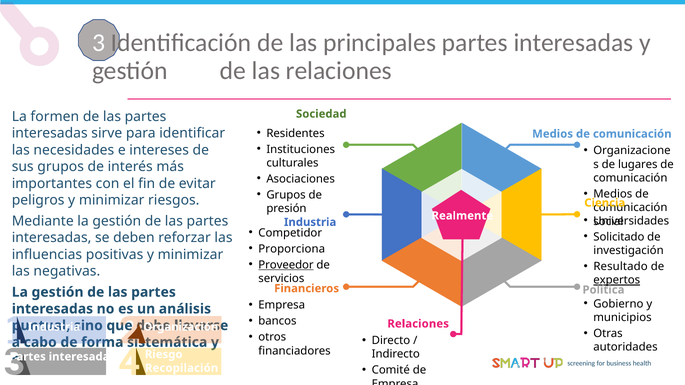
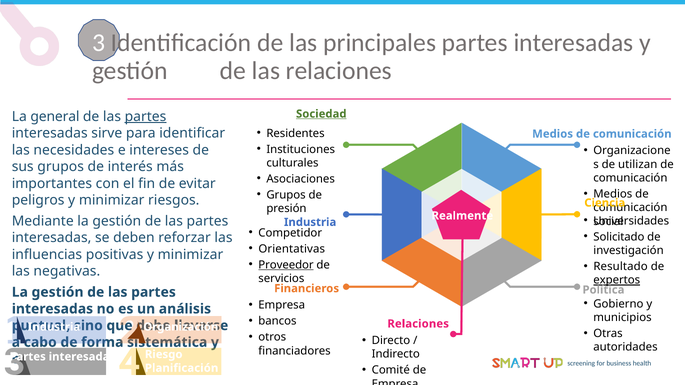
Sociedad underline: none -> present (321, 114)
formen: formen -> general (55, 117)
partes underline: none -> present (146, 117)
lugares: lugares -> utilizan (638, 164)
Proporciona: Proporciona -> Orientativas (292, 249)
Recopilación: Recopilación -> Planificación (182, 368)
